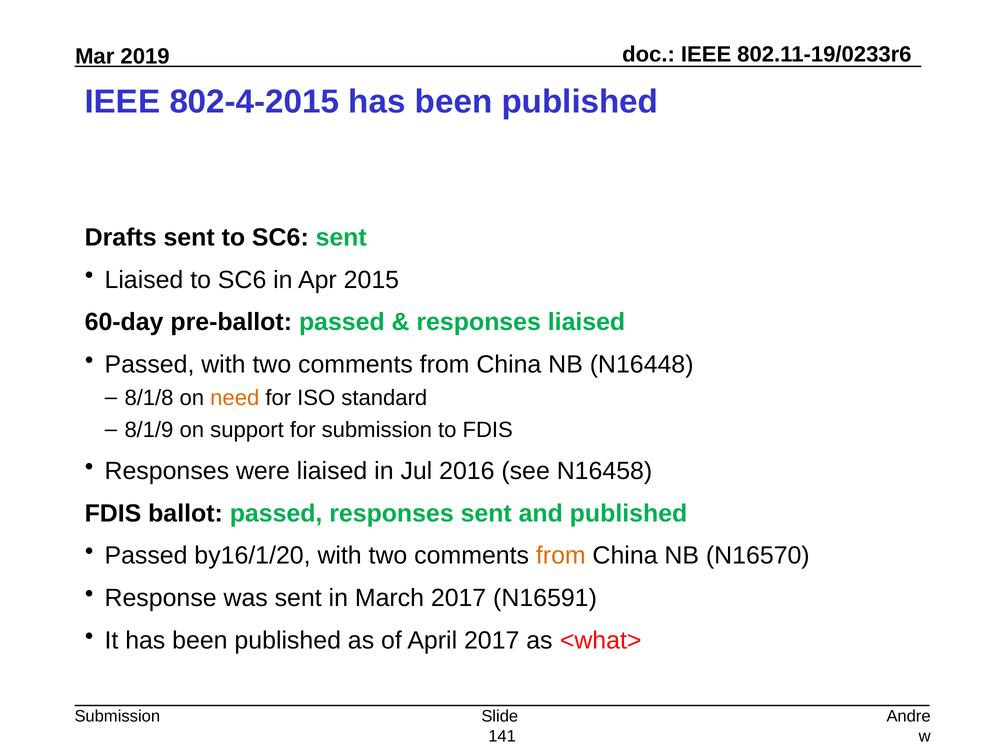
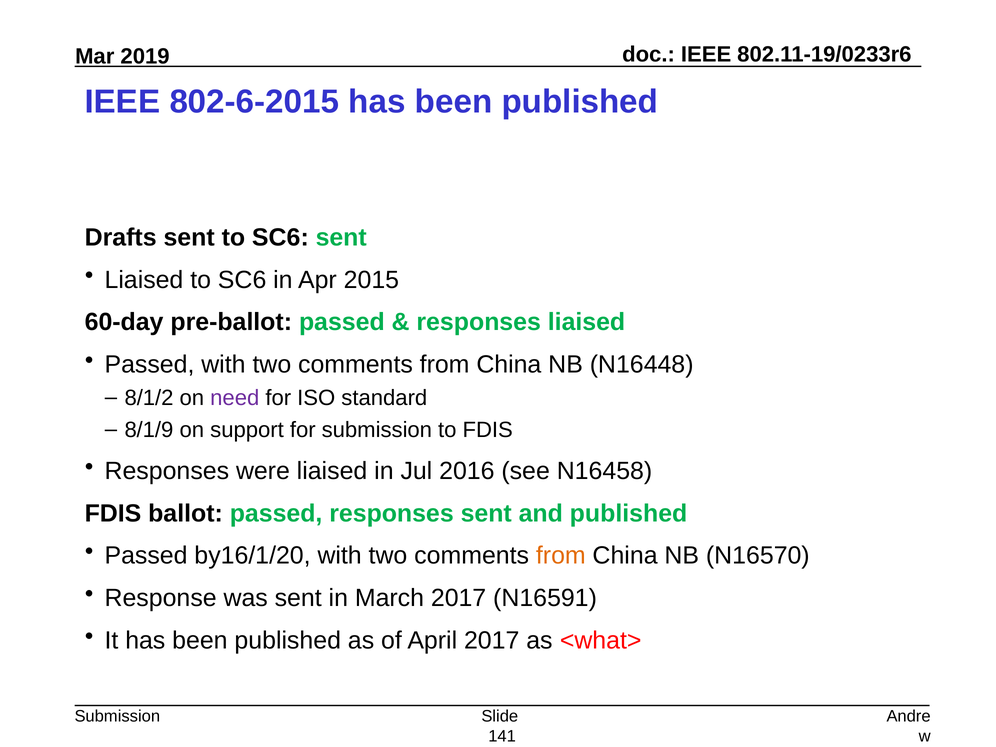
802-4-2015: 802-4-2015 -> 802-6-2015 (254, 102)
8/1/8: 8/1/8 -> 8/1/2 (149, 398)
need colour: orange -> purple (235, 398)
